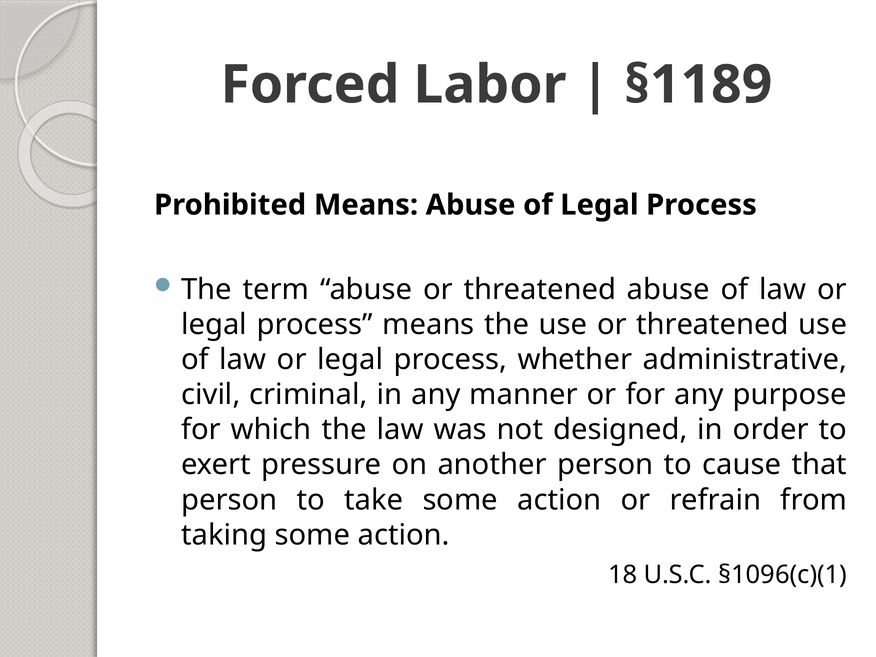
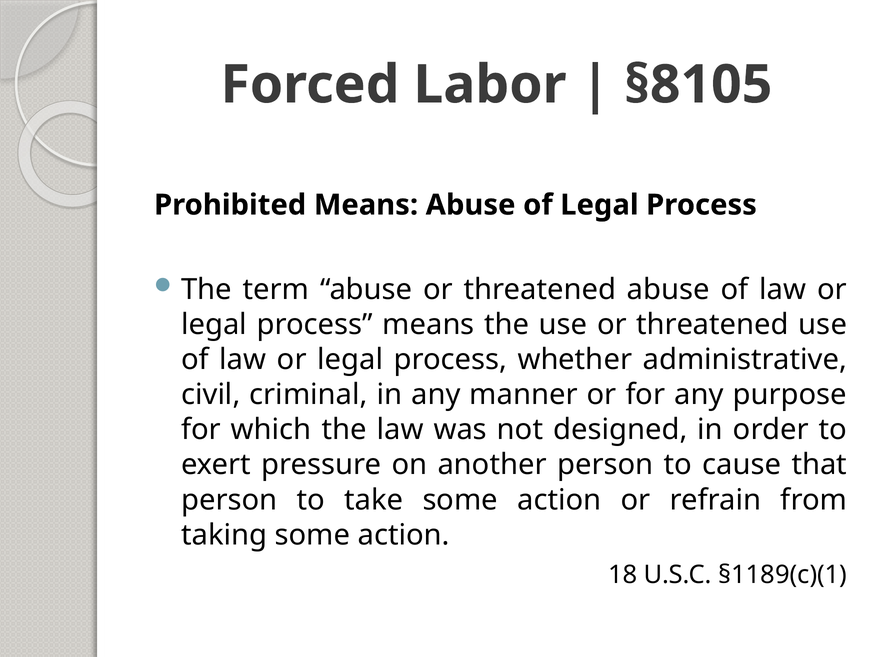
§1189: §1189 -> §8105 (698, 85)
§1096(c)(1: §1096(c)(1 -> §1189(c)(1 (783, 575)
